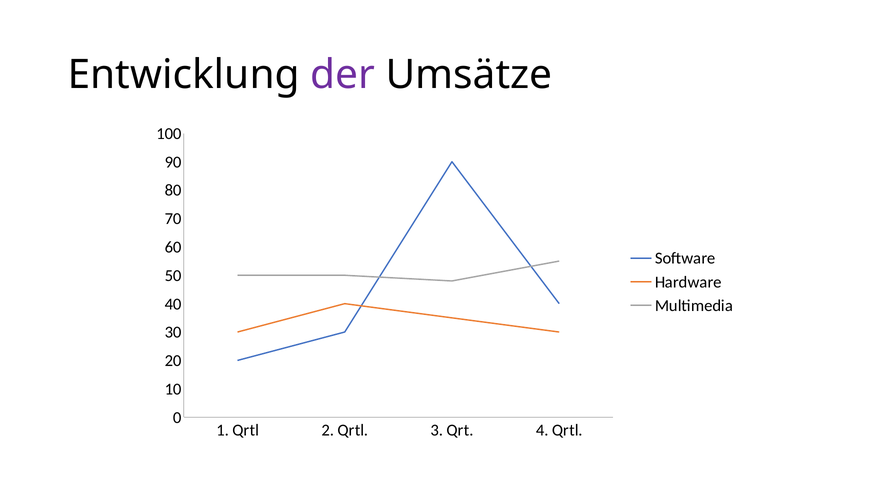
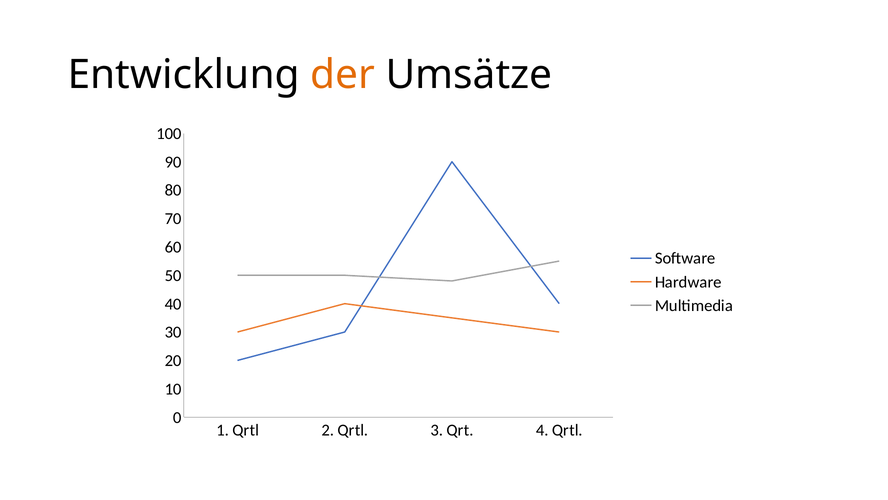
der colour: purple -> orange (343, 75)
